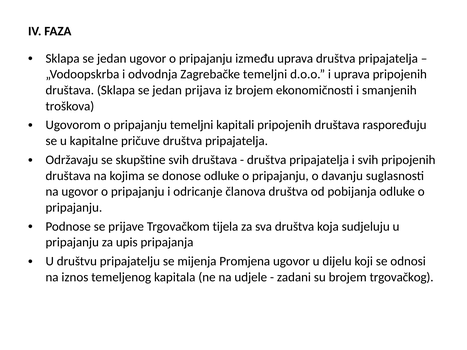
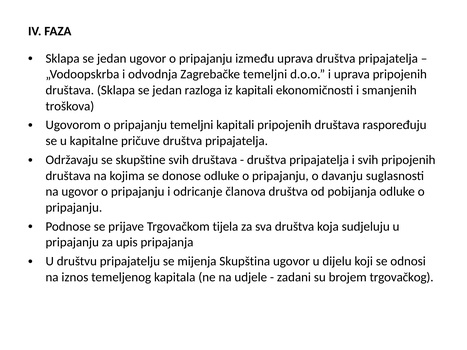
prijava: prijava -> razloga (203, 90)
iz brojem: brojem -> kapitali (254, 90)
Promjena: Promjena -> Skupština (245, 262)
